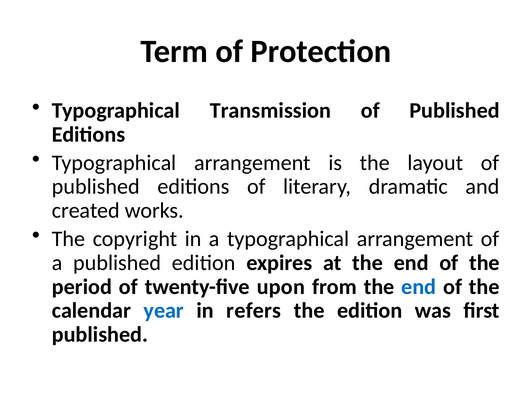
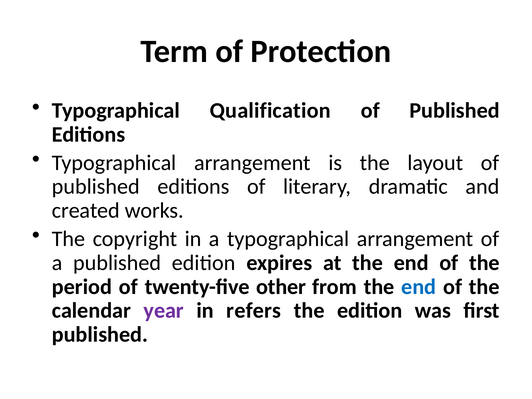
Transmission: Transmission -> Qualification (270, 111)
upon: upon -> other (281, 287)
year colour: blue -> purple (164, 311)
